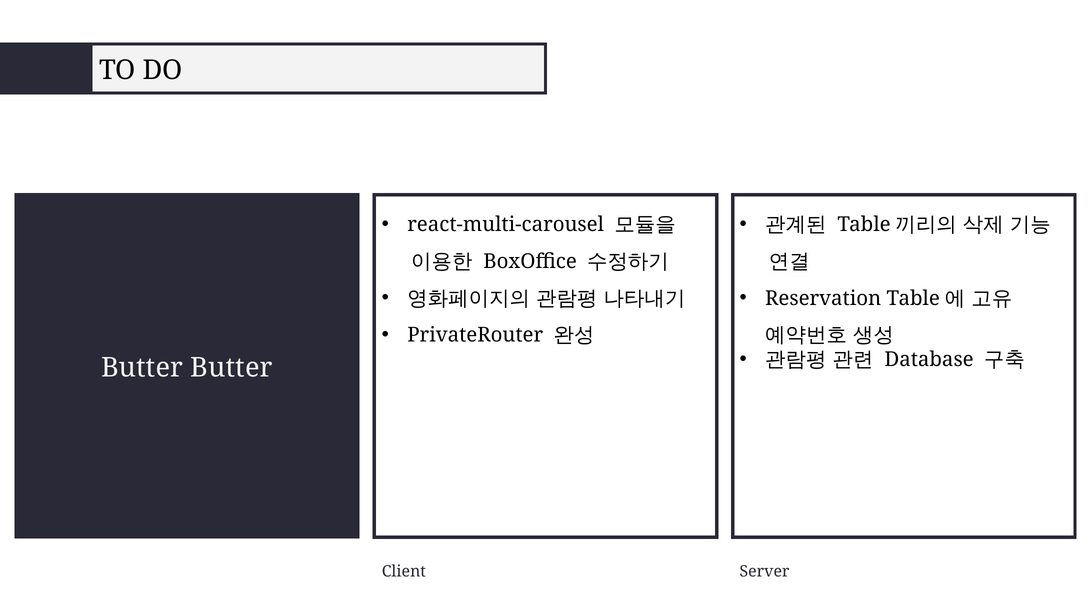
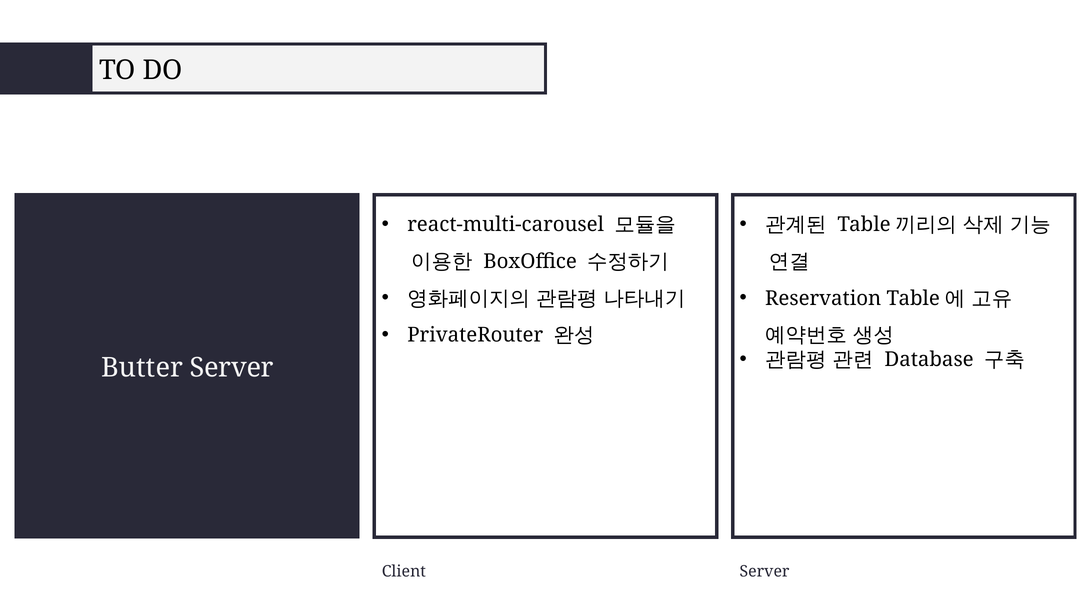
Butter Butter: Butter -> Server (232, 368)
